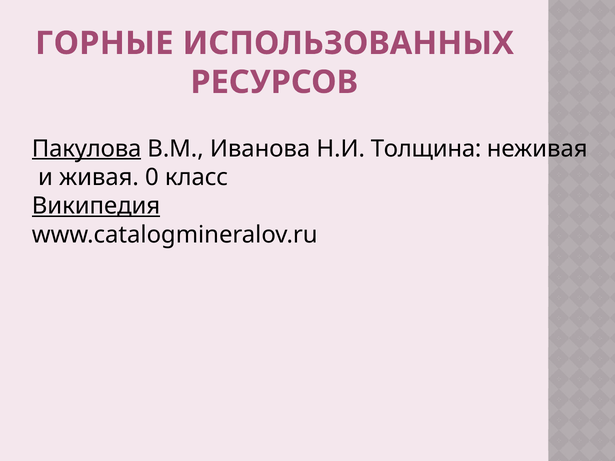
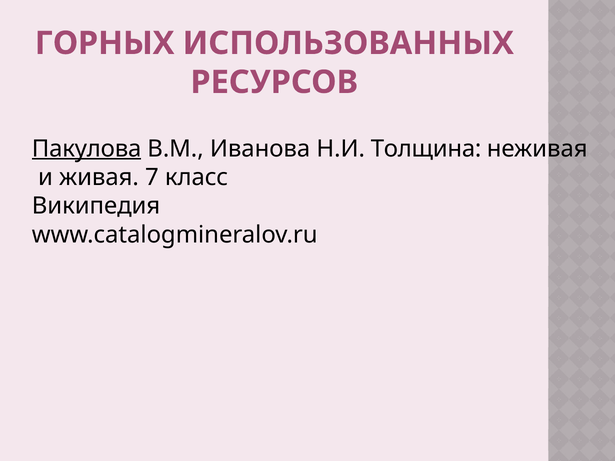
ГОРНЫЕ: ГОРНЫЕ -> ГОРНЫХ (105, 43)
0: 0 -> 7 (152, 177)
Википедия underline: present -> none (96, 206)
